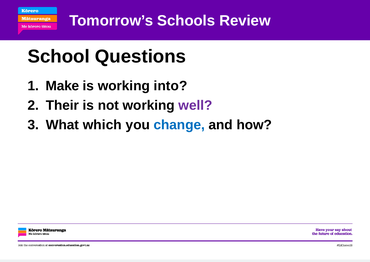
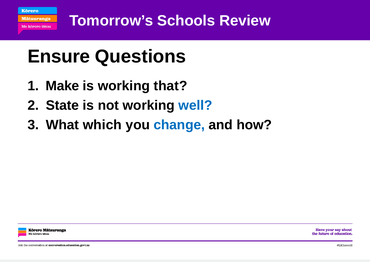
School: School -> Ensure (59, 56)
into: into -> that (170, 86)
Their: Their -> State (62, 105)
well colour: purple -> blue (195, 105)
